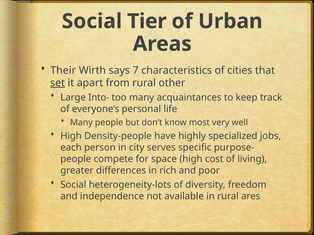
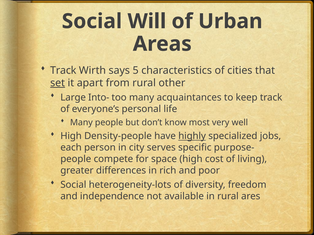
Tier: Tier -> Will (147, 21)
Their: Their -> Track (63, 70)
7: 7 -> 5 (136, 70)
highly underline: none -> present (192, 136)
